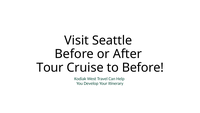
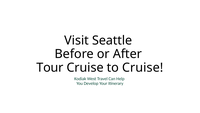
to Before: Before -> Cruise (143, 67)
